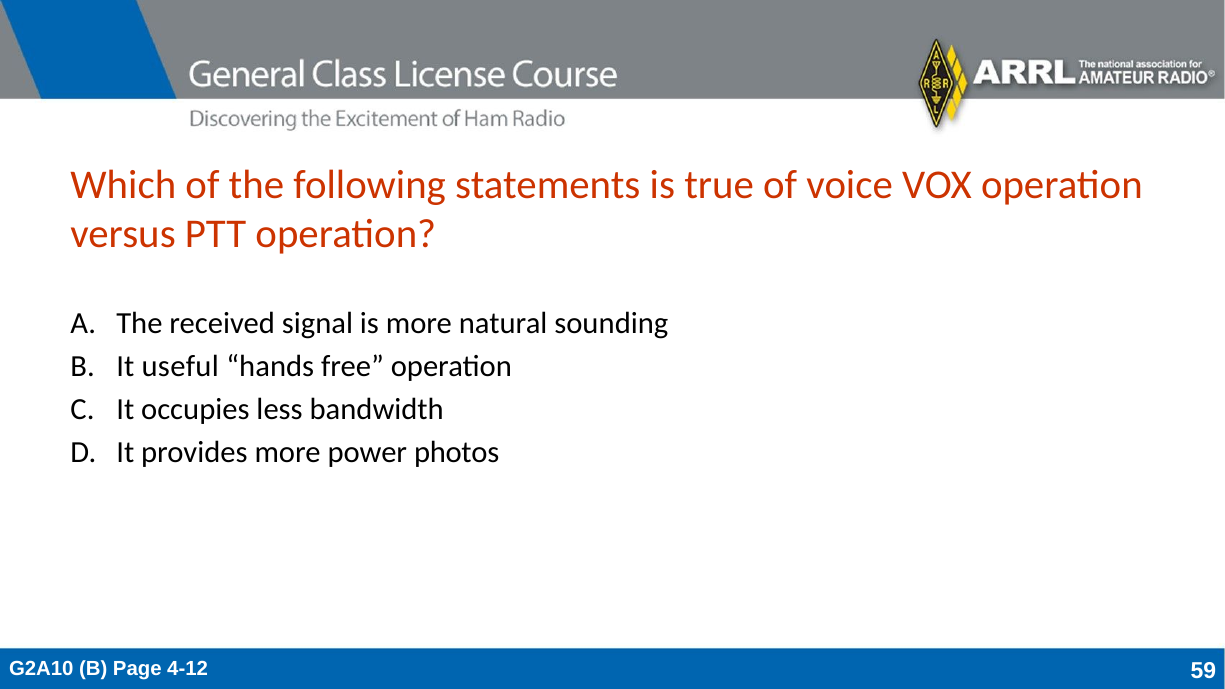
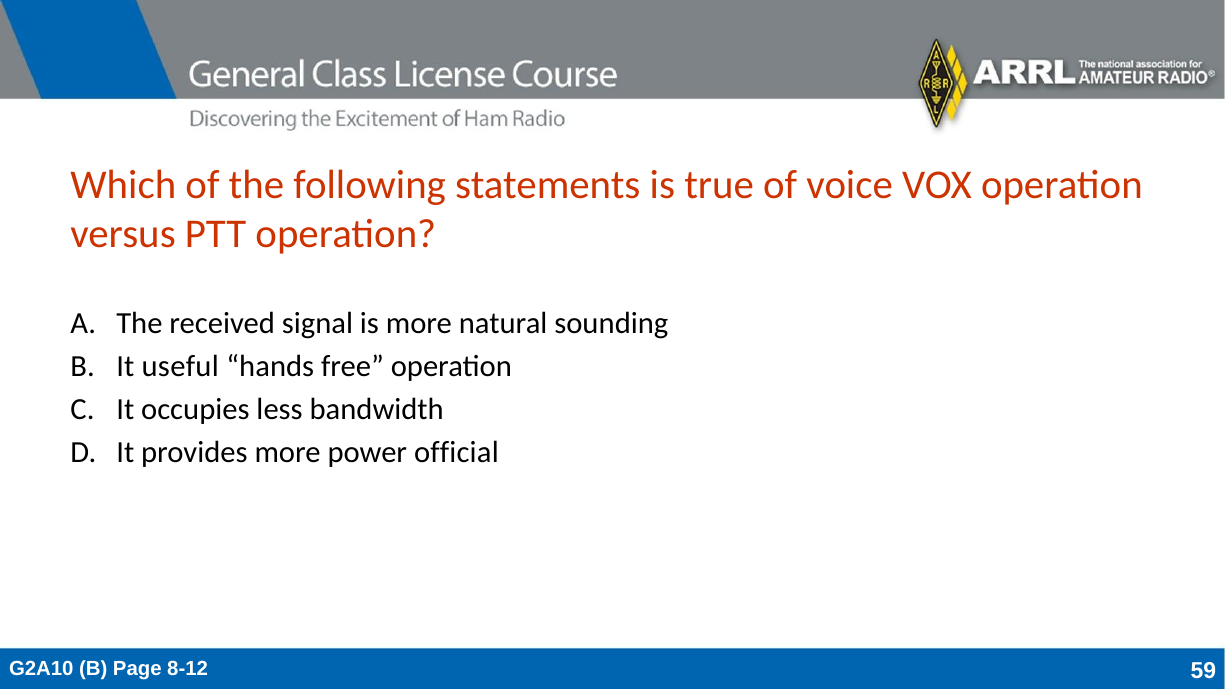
photos: photos -> official (456, 452)
4-12: 4-12 -> 8-12 (188, 669)
